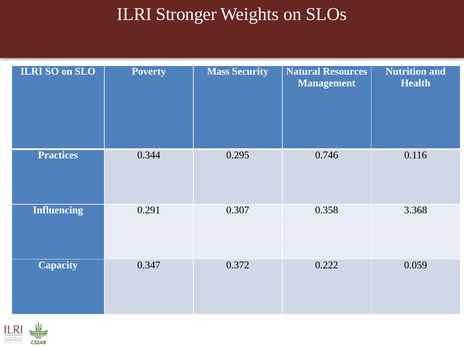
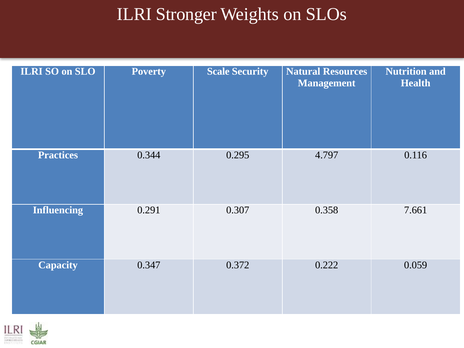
Mass: Mass -> Scale (218, 72)
0.746: 0.746 -> 4.797 (327, 155)
3.368: 3.368 -> 7.661 (416, 210)
